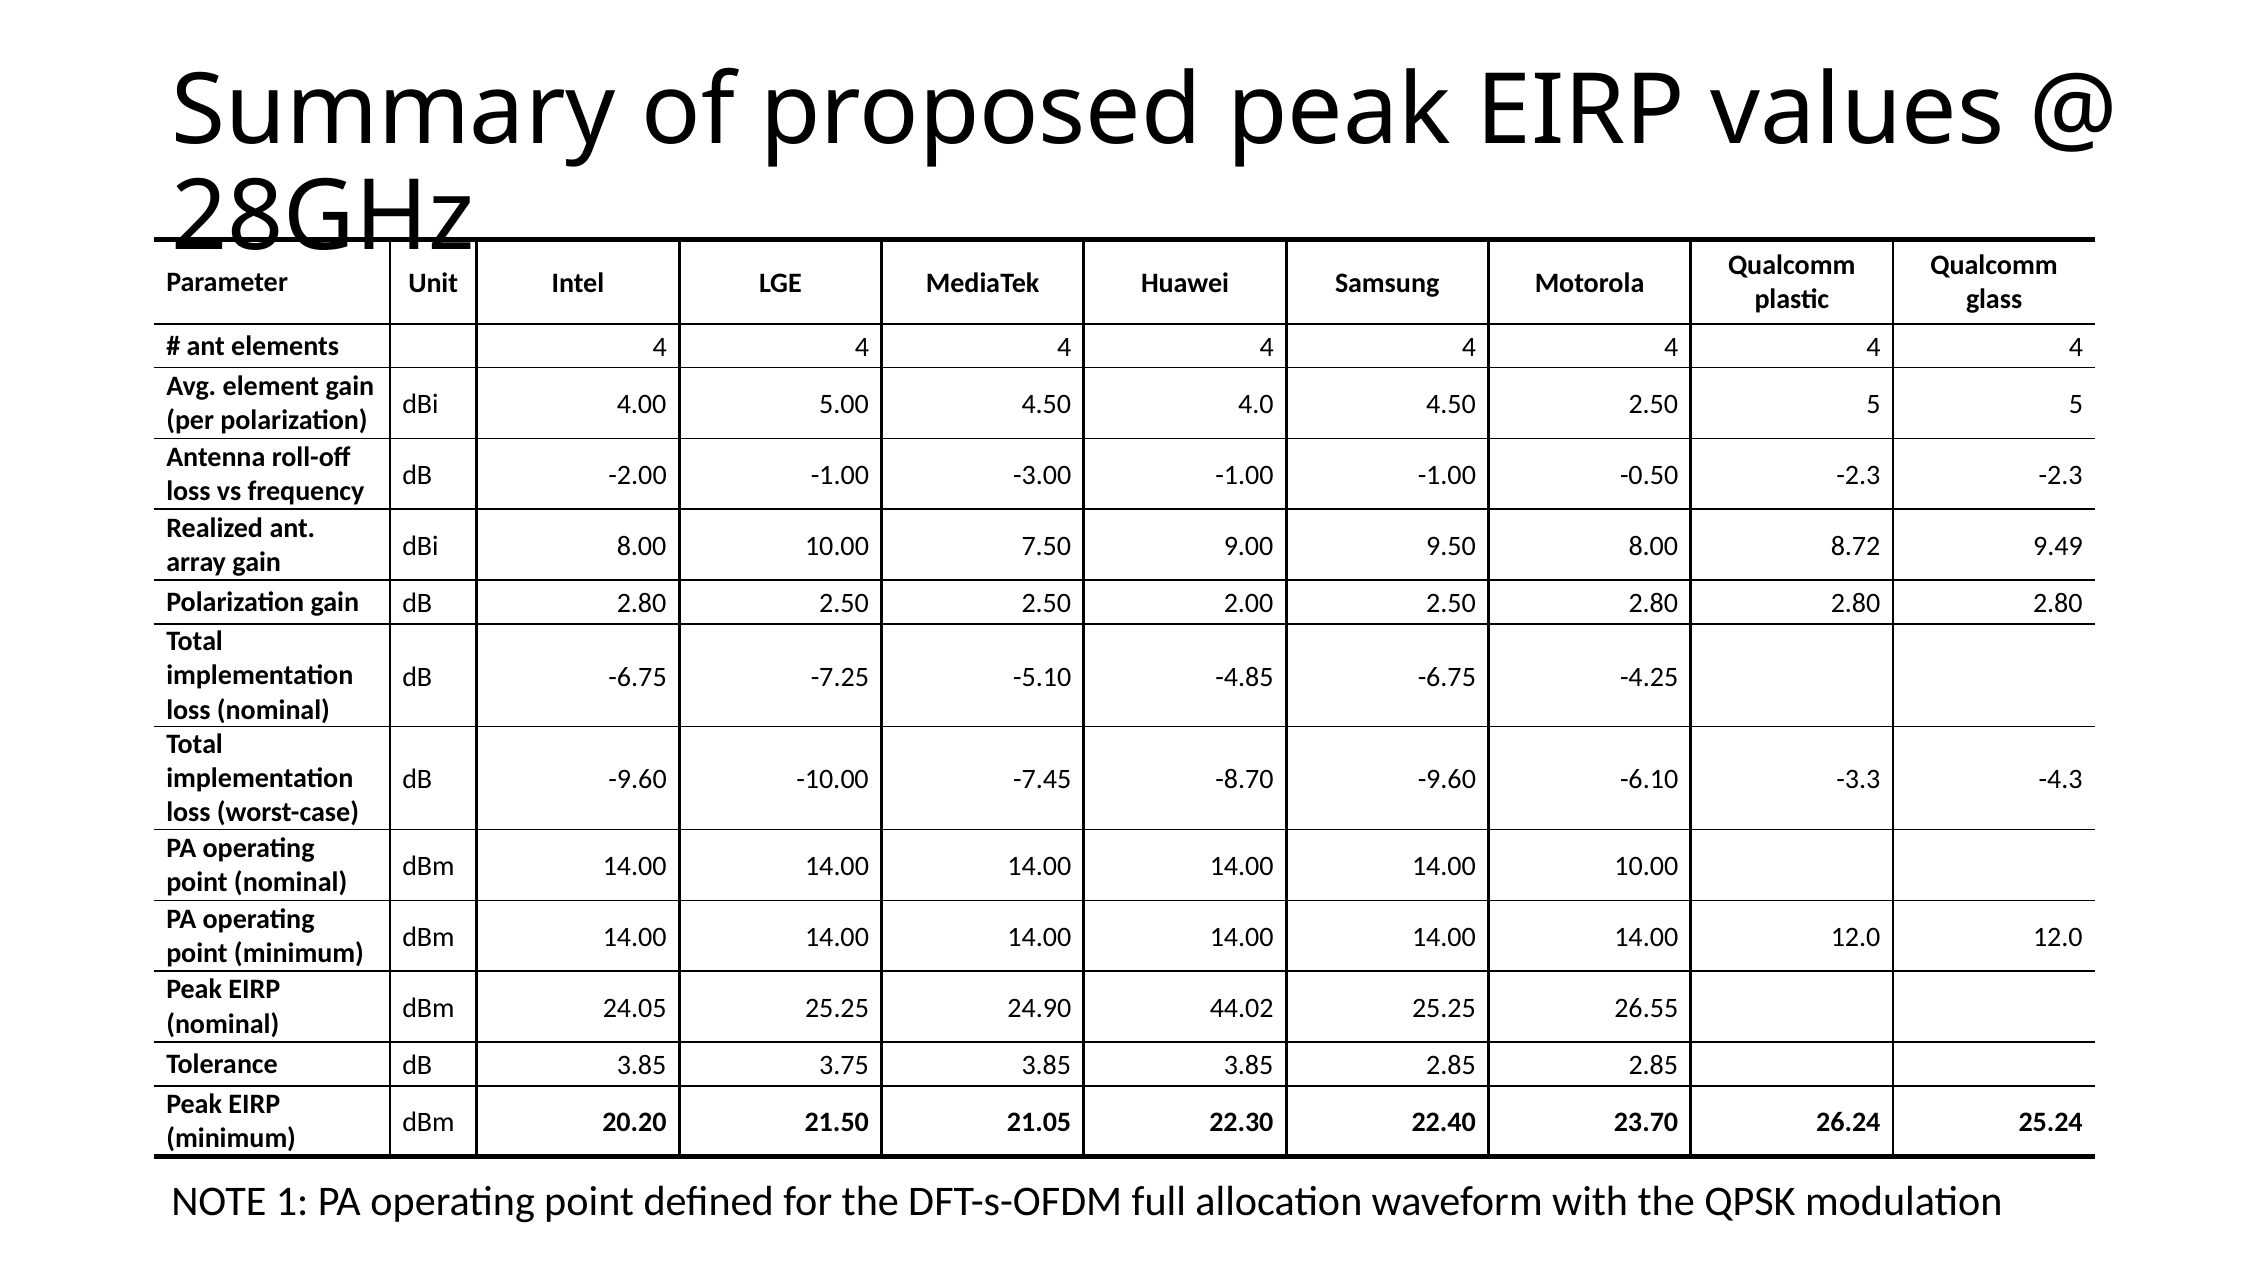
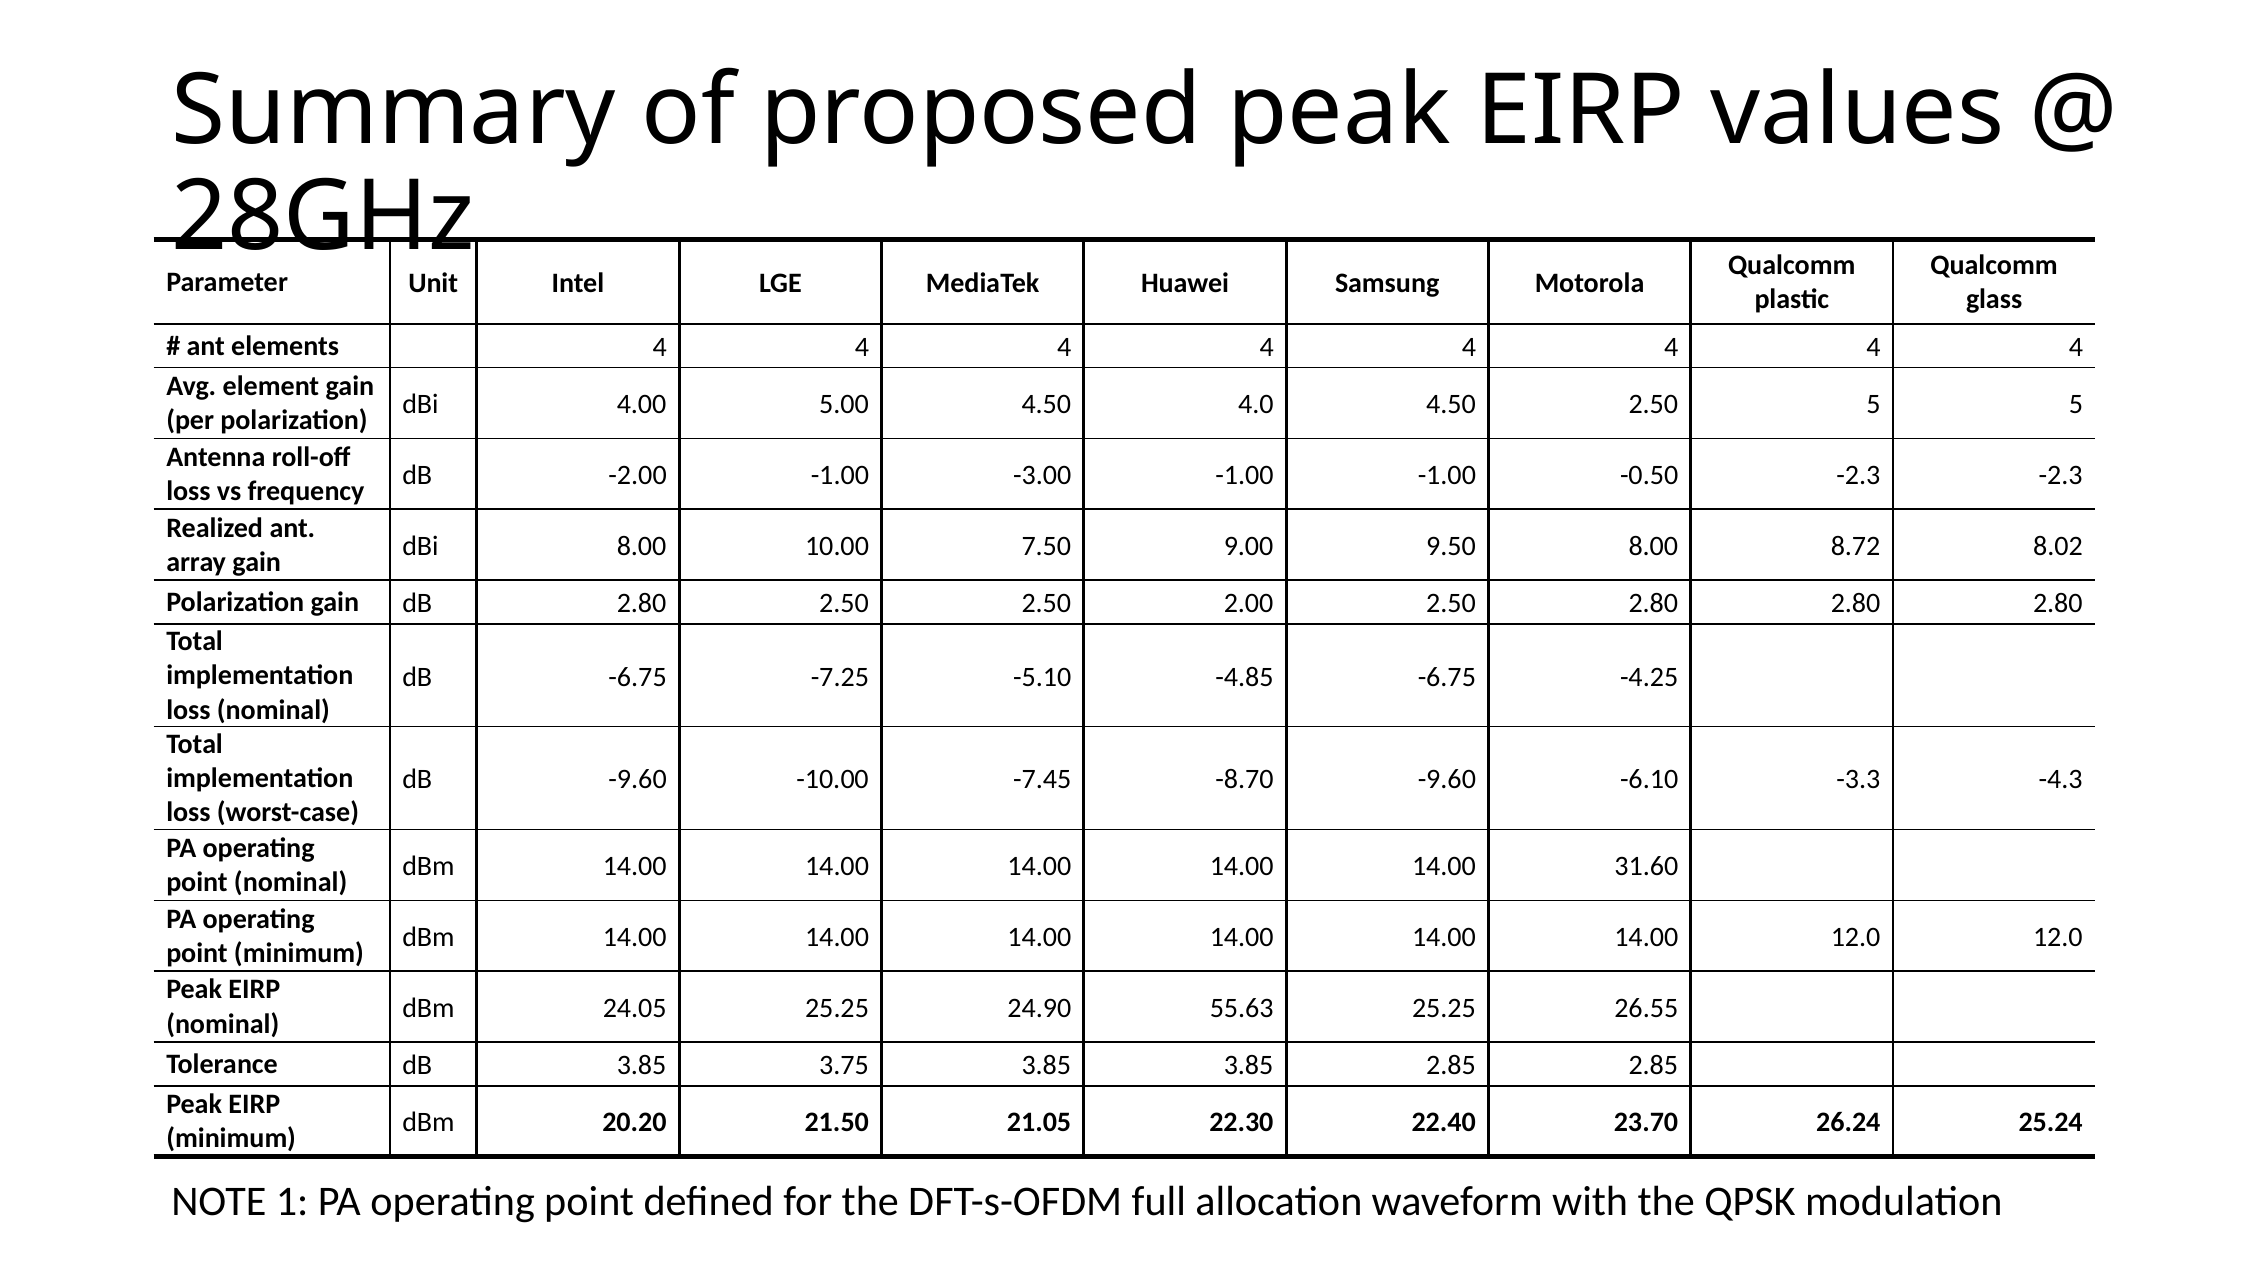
9.49: 9.49 -> 8.02 (2058, 546)
14.00 10.00: 10.00 -> 31.60 (1646, 866)
44.02: 44.02 -> 55.63 (1242, 1008)
